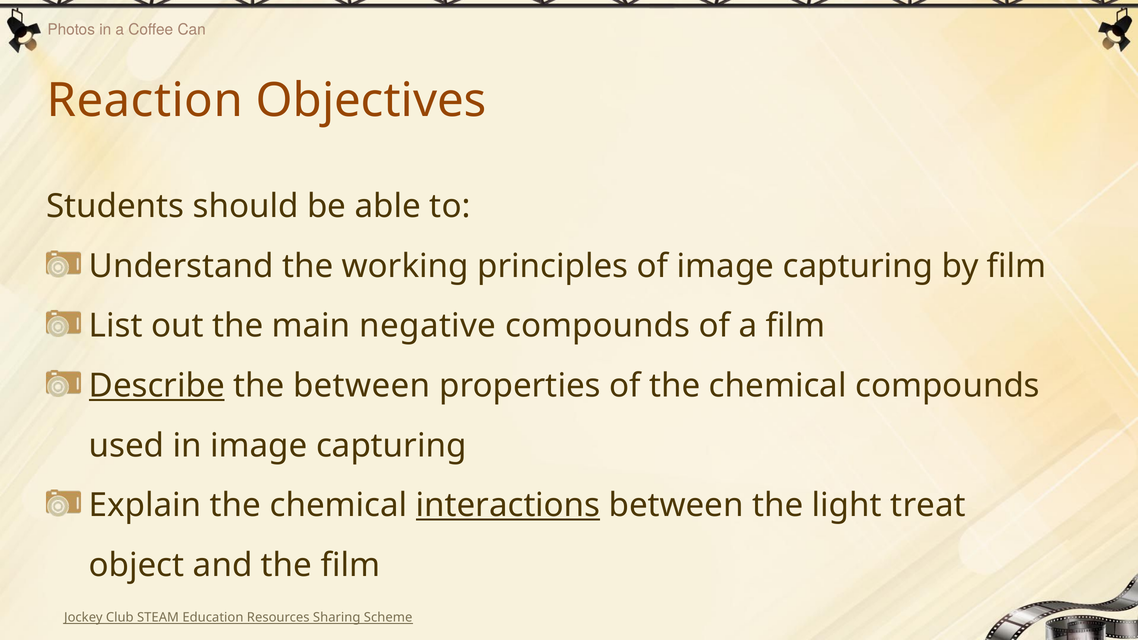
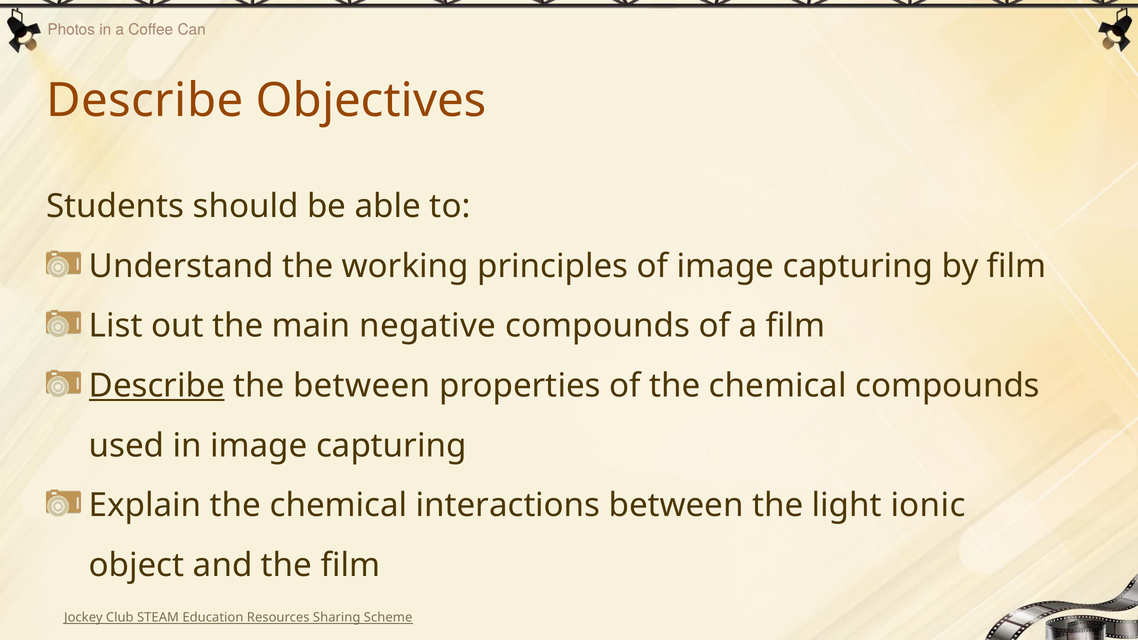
Reaction: Reaction -> Describe (145, 101)
interactions underline: present -> none (508, 505)
treat: treat -> ionic (928, 505)
